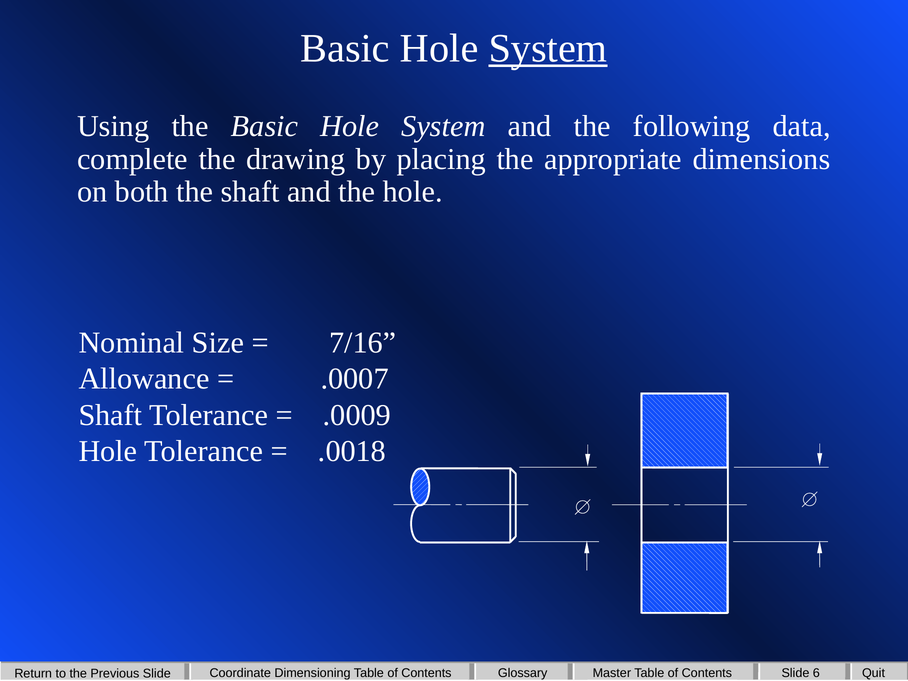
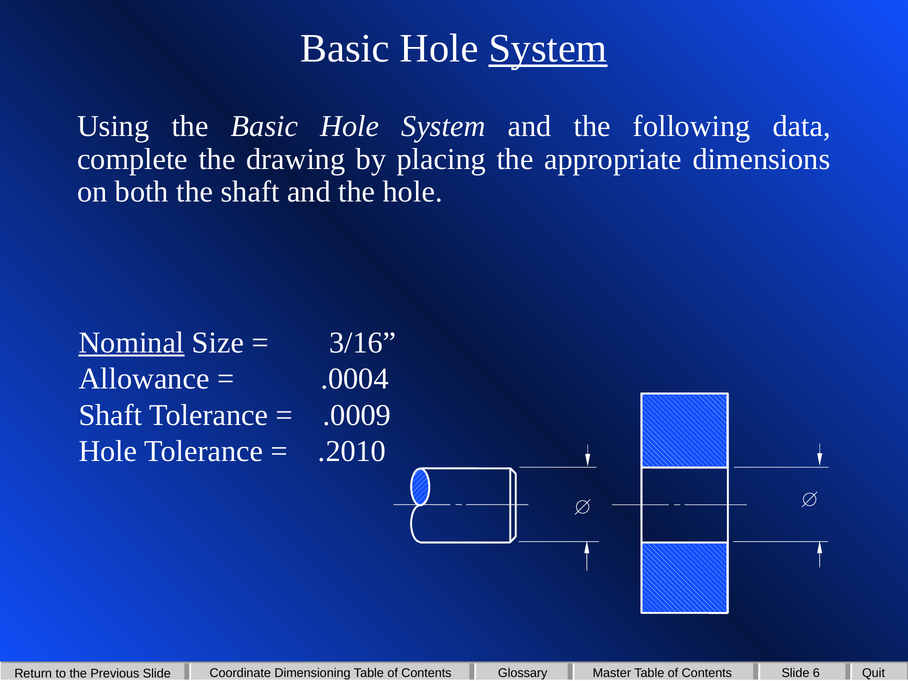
Nominal underline: none -> present (131, 343)
7/16: 7/16 -> 3/16 (363, 343)
.0007: .0007 -> .0004 (355, 379)
.0018: .0018 -> .2010 (352, 451)
